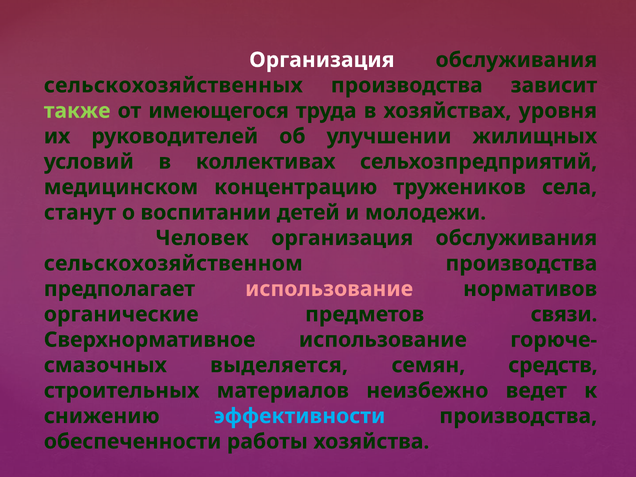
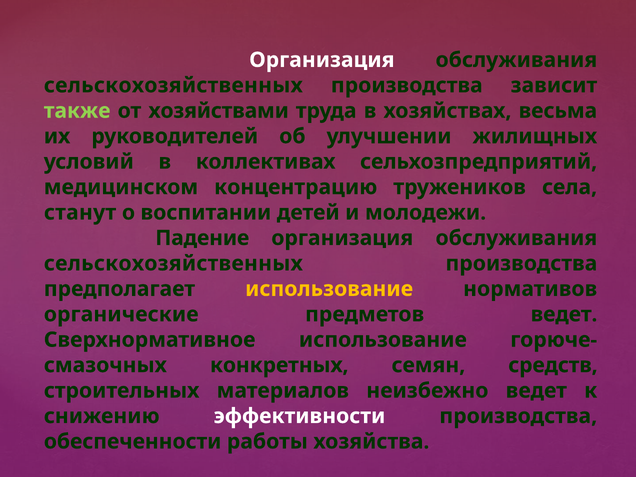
имеющегося: имеющегося -> хозяйствами (219, 111)
уровня: уровня -> весьма (558, 111)
Человек: Человек -> Падение (202, 238)
сельскохозяйственном: сельскохозяйственном -> сельскохозяйственных (173, 263)
использование colour: pink -> yellow (329, 289)
предметов связи: связи -> ведет (564, 314)
выделяется: выделяется -> конкретных (279, 365)
эффективности colour: light blue -> white (300, 416)
